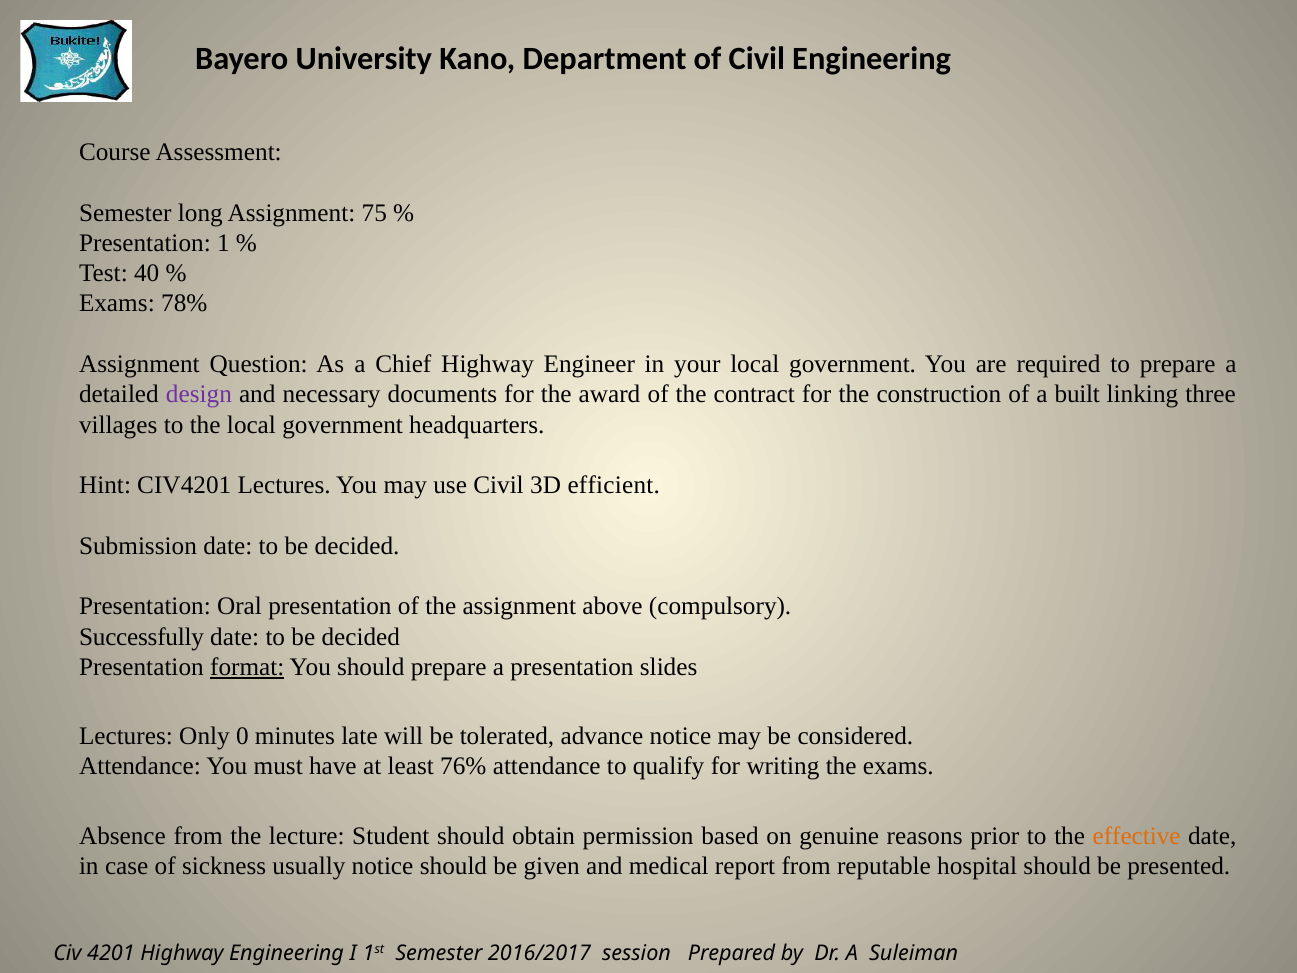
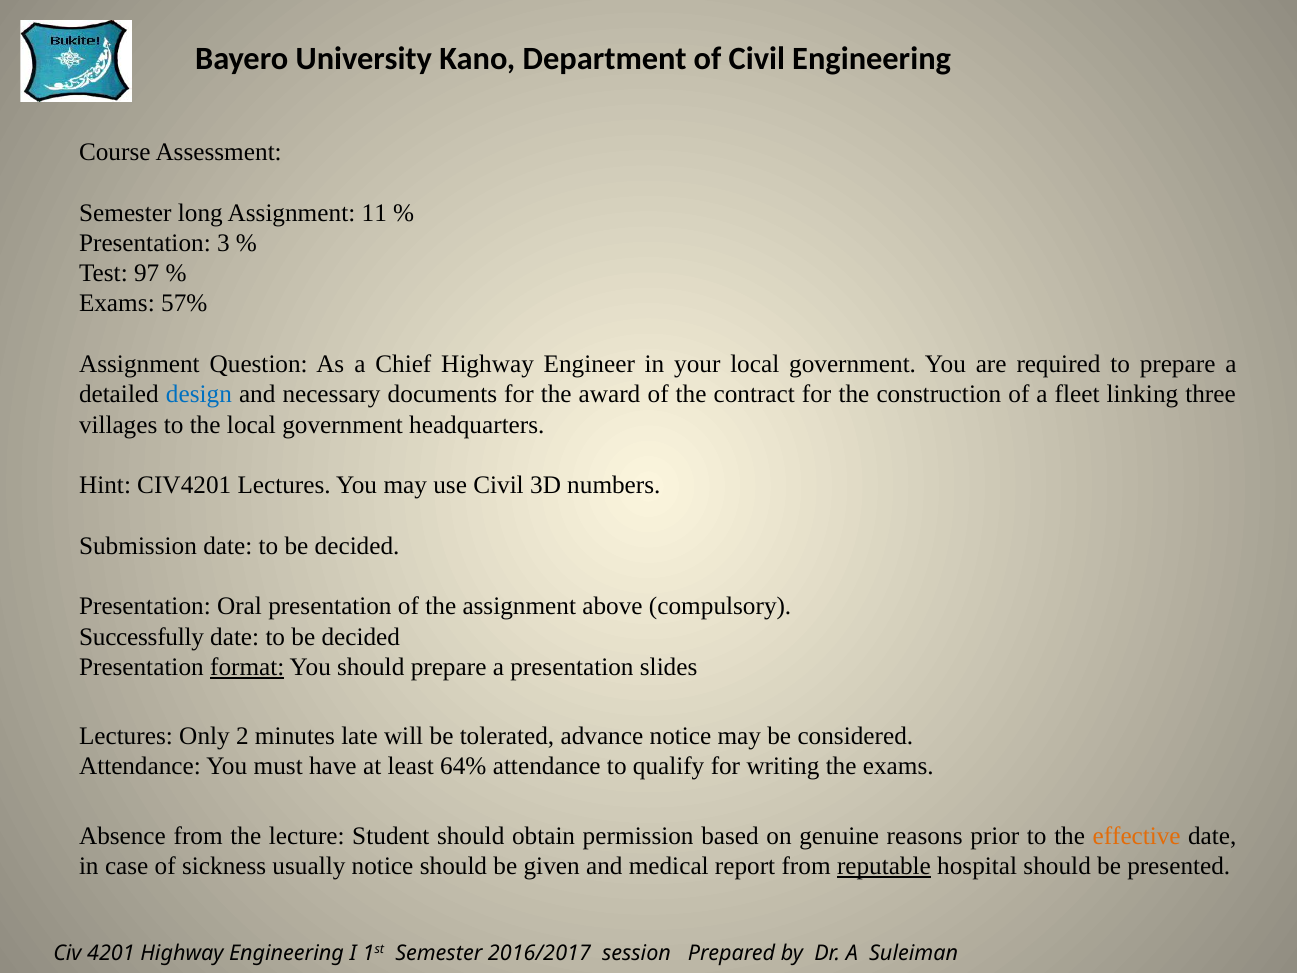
75: 75 -> 11 (374, 213)
1: 1 -> 3 (223, 243)
40: 40 -> 97 (147, 273)
78%: 78% -> 57% (184, 304)
design colour: purple -> blue (199, 394)
built: built -> fleet (1077, 394)
efficient: efficient -> numbers (614, 485)
0: 0 -> 2 (242, 736)
76%: 76% -> 64% (463, 766)
reputable underline: none -> present (884, 866)
